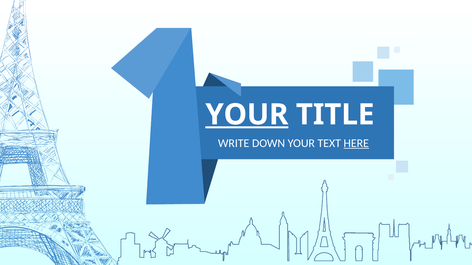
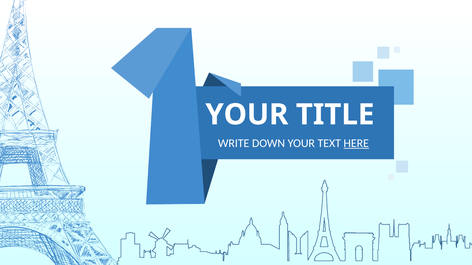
YOUR underline: present -> none (247, 115)
